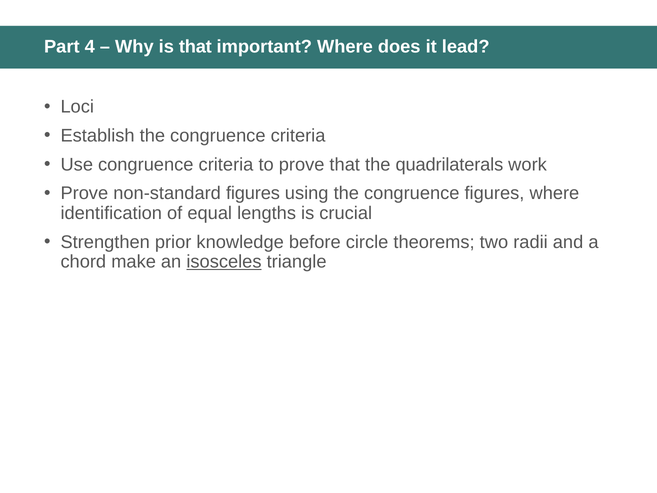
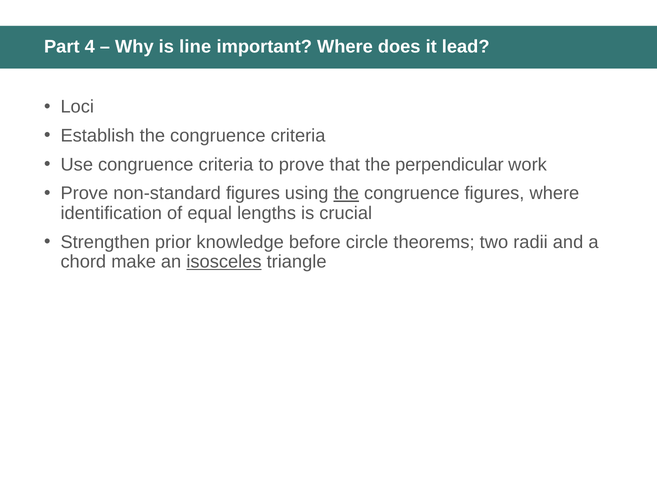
is that: that -> line (195, 47)
quadrilaterals: quadrilaterals -> perpendicular (449, 164)
the underline: none -> present (346, 193)
